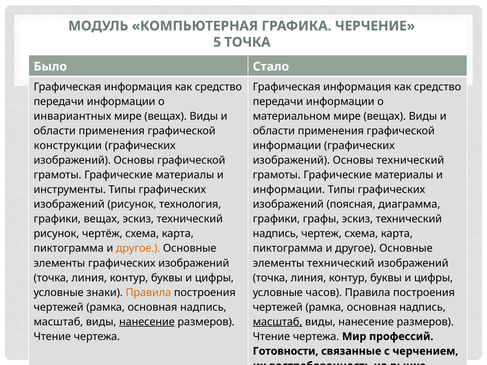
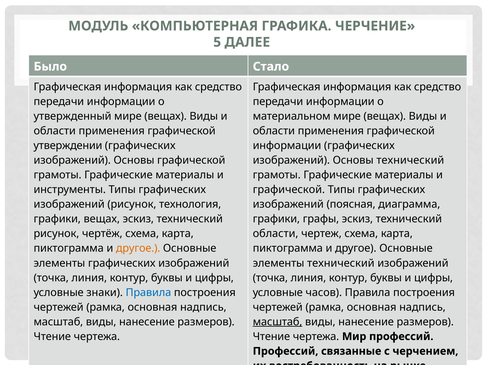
5 ТОЧКА: ТОЧКА -> ДАЛЕЕ (247, 42)
инвариантных: инвариантных -> утвержденный (73, 116)
конструкции: конструкции -> утверждении (68, 146)
информации: информации -> графической (289, 190)
надпись: надпись -> области (276, 234)
Правила colour: orange -> blue (148, 293)
нанесение underline: present -> none (147, 322)
Готовности: Готовности -> Профессий (286, 351)
